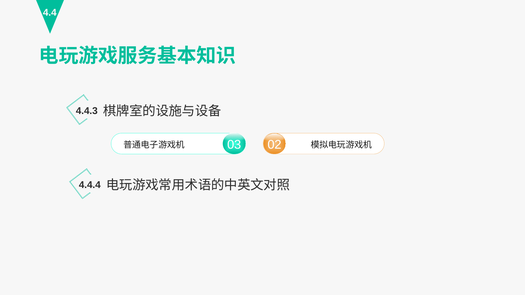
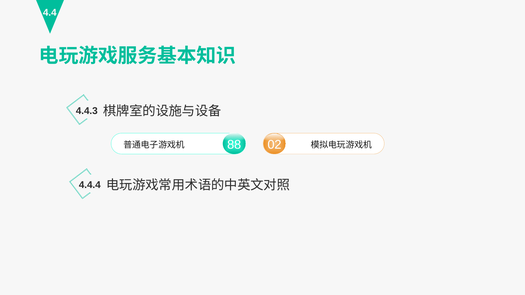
03: 03 -> 88 (234, 145)
